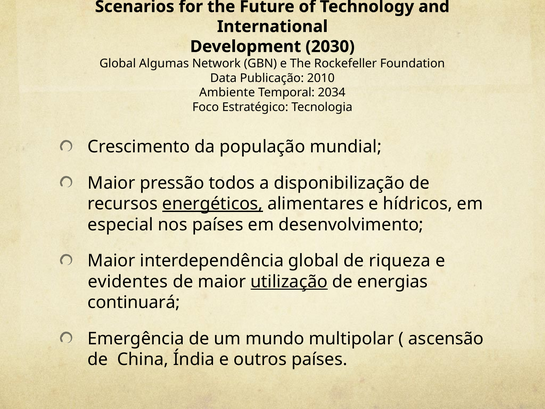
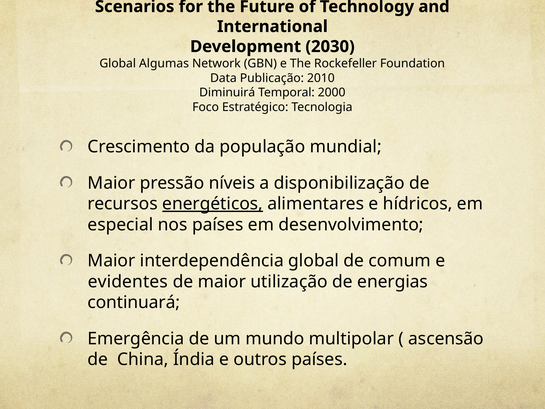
Ambiente: Ambiente -> Diminuirá (227, 93)
2034: 2034 -> 2000 (332, 93)
todos: todos -> níveis (232, 183)
riqueza: riqueza -> comum (400, 261)
utilização underline: present -> none (289, 281)
